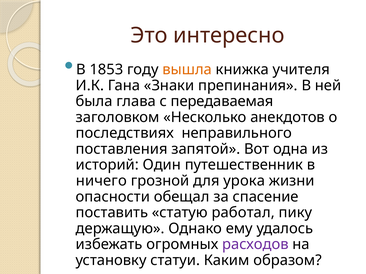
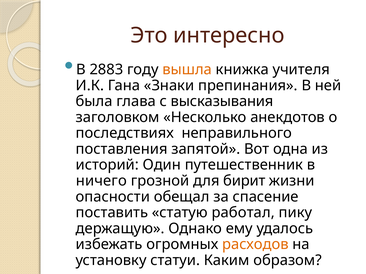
1853: 1853 -> 2883 (106, 70)
передаваемая: передаваемая -> высказывания (222, 101)
урока: урока -> бирит (244, 181)
расходов colour: purple -> orange (255, 245)
